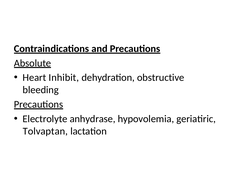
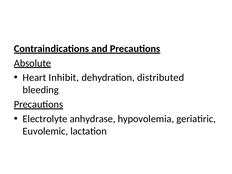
obstructive: obstructive -> distributed (161, 78)
Tolvaptan: Tolvaptan -> Euvolemic (45, 131)
